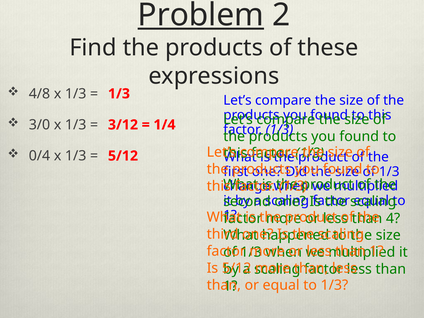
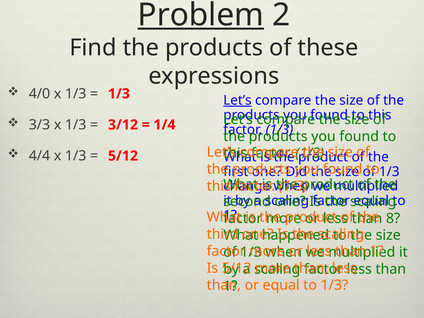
4/8: 4/8 -> 4/0 (39, 94)
Let’s underline: none -> present (237, 100)
3/0: 3/0 -> 3/3 (39, 125)
0/4: 0/4 -> 4/4 (39, 156)
4: 4 -> 8 (393, 218)
